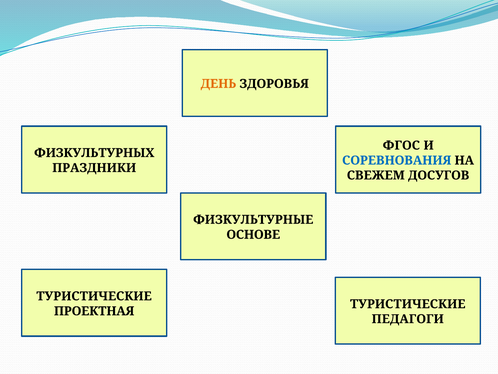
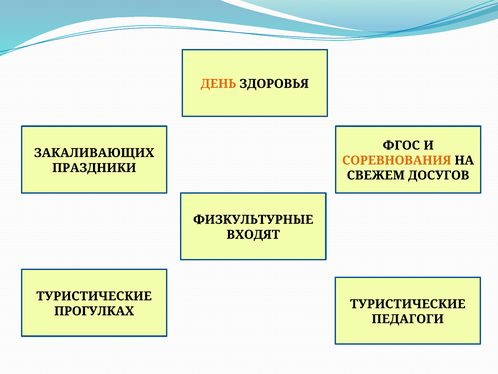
ФИЗКУЛЬТУРНЫХ: ФИЗКУЛЬТУРНЫХ -> ЗАКАЛИВАЮЩИХ (94, 153)
СОРЕВНОВАНИЯ colour: blue -> orange (397, 160)
ОСНОВЕ: ОСНОВЕ -> ВХОДЯТ (253, 234)
ПРОЕКТНАЯ: ПРОЕКТНАЯ -> ПРОГУЛКАХ (94, 311)
